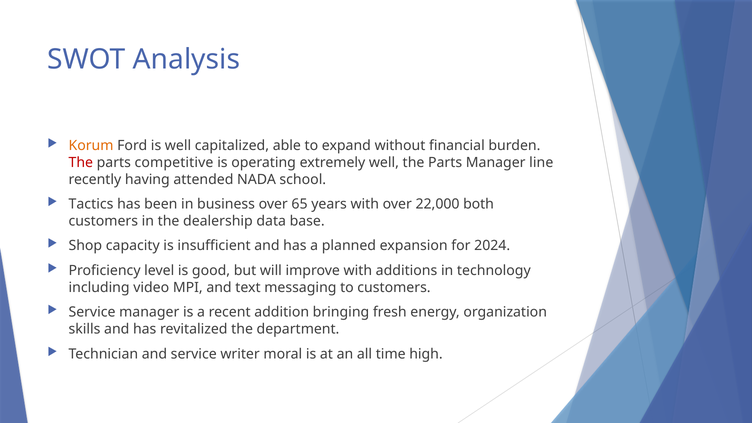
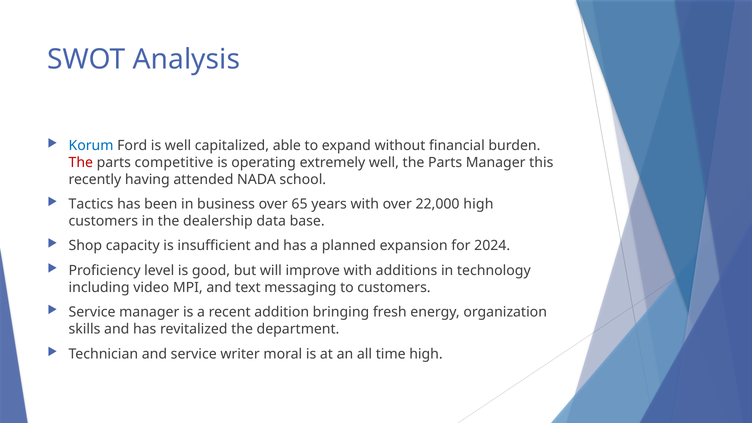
Korum colour: orange -> blue (91, 146)
line: line -> this (541, 162)
22,000 both: both -> high (478, 204)
